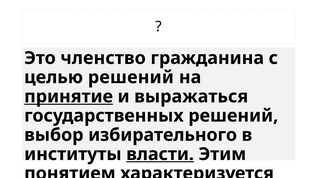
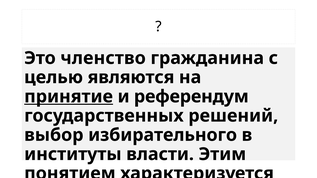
целью решений: решений -> являются (131, 77)
выражаться: выражаться -> референдум (191, 97)
власти underline: present -> none (160, 154)
